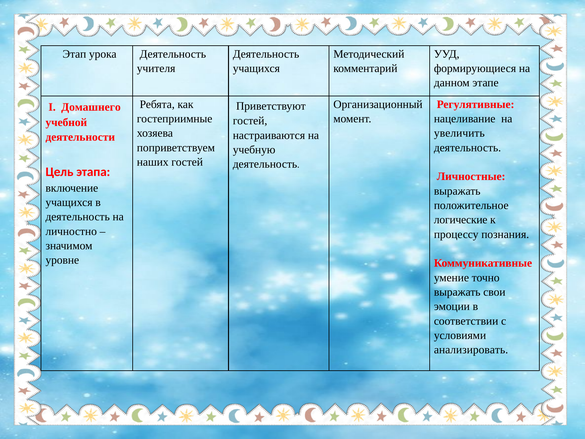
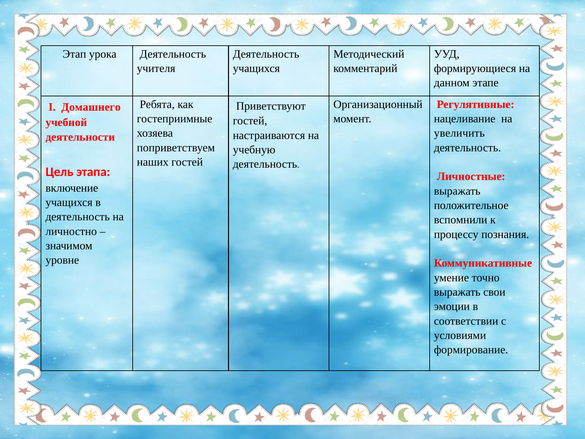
логические: логические -> вспомнили (461, 220)
анализировать: анализировать -> формирование (471, 350)
